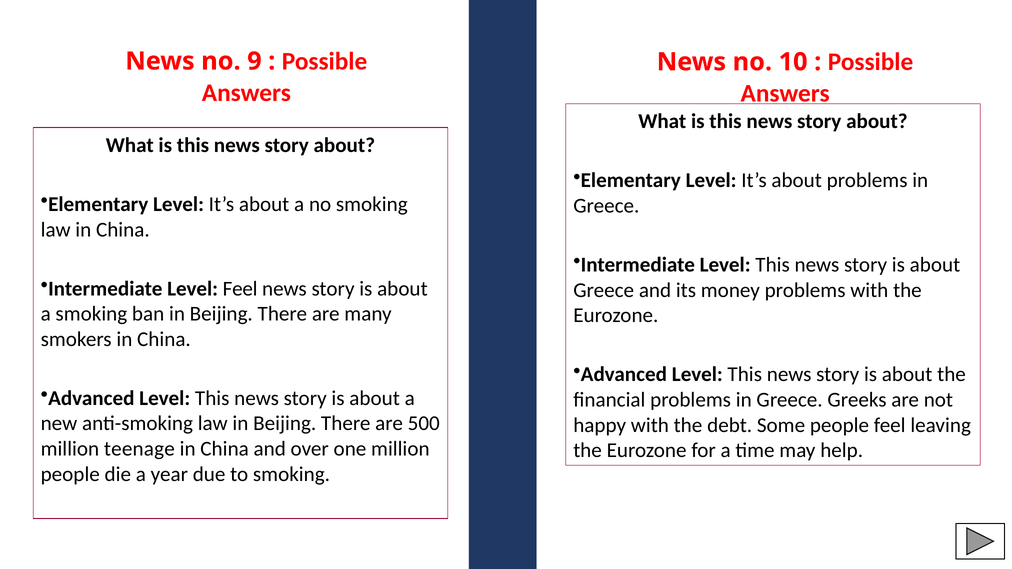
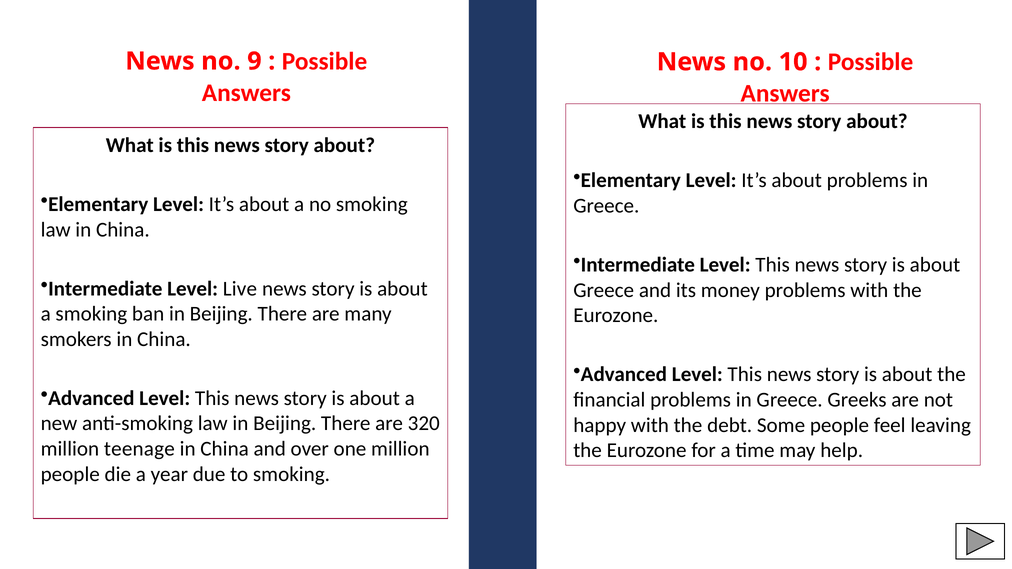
Level Feel: Feel -> Live (240, 289)
500: 500 -> 320 (424, 424)
